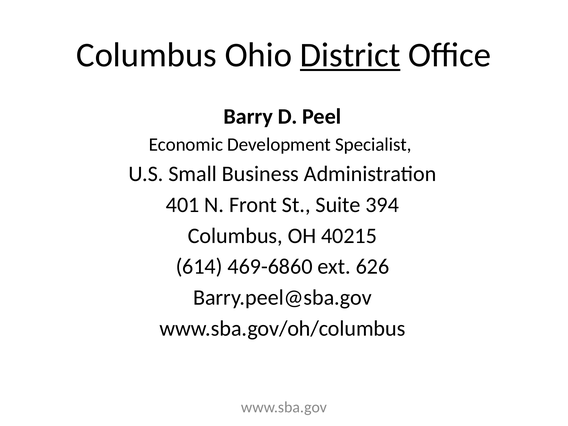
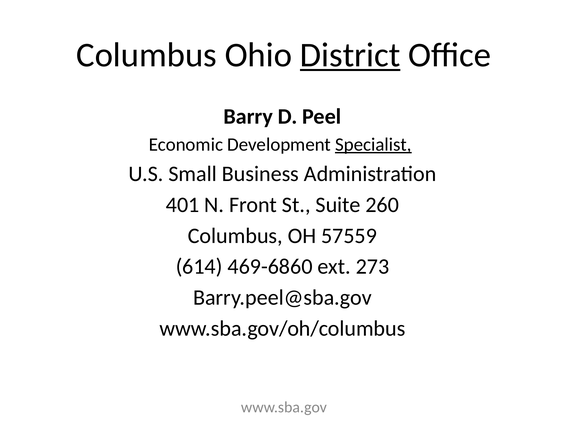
Specialist underline: none -> present (373, 145)
394: 394 -> 260 (382, 205)
40215: 40215 -> 57559 (349, 236)
626: 626 -> 273 (372, 267)
